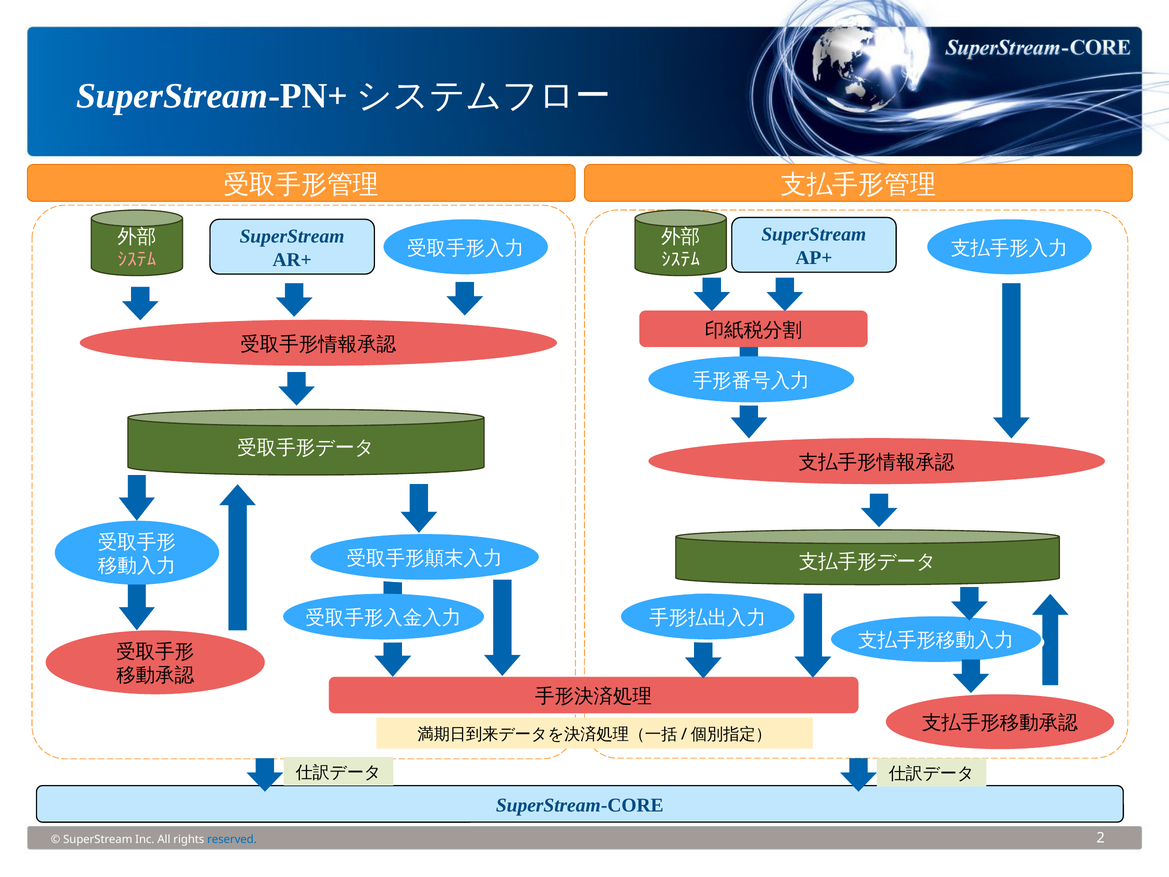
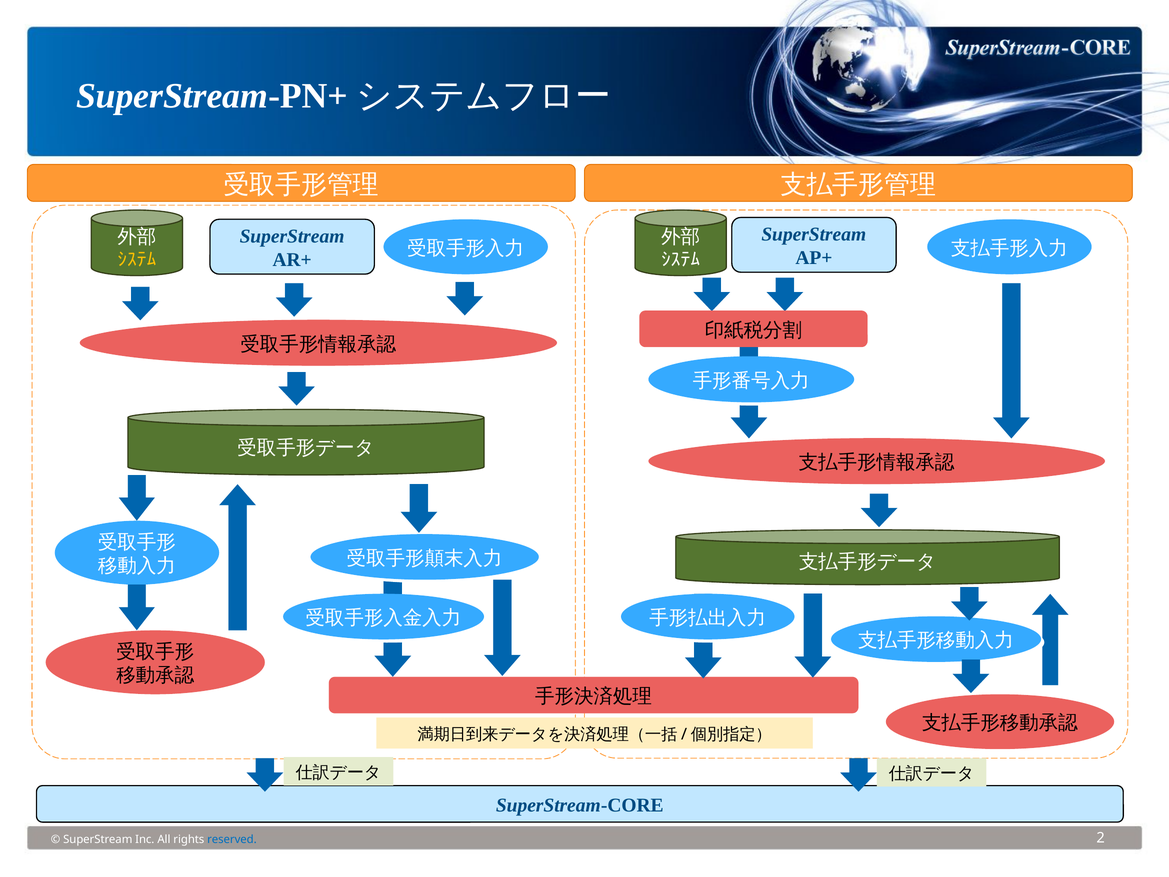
ｼｽﾃﾑ colour: pink -> yellow (137, 260)
